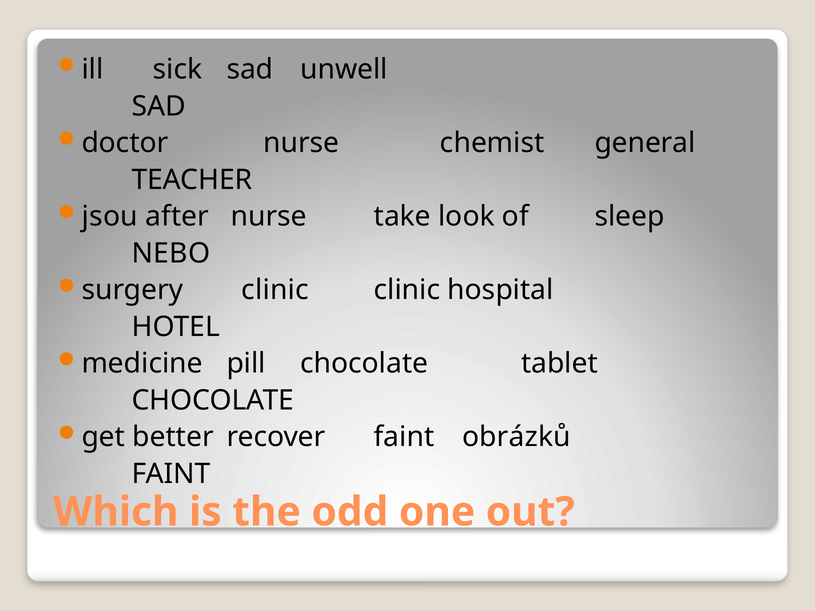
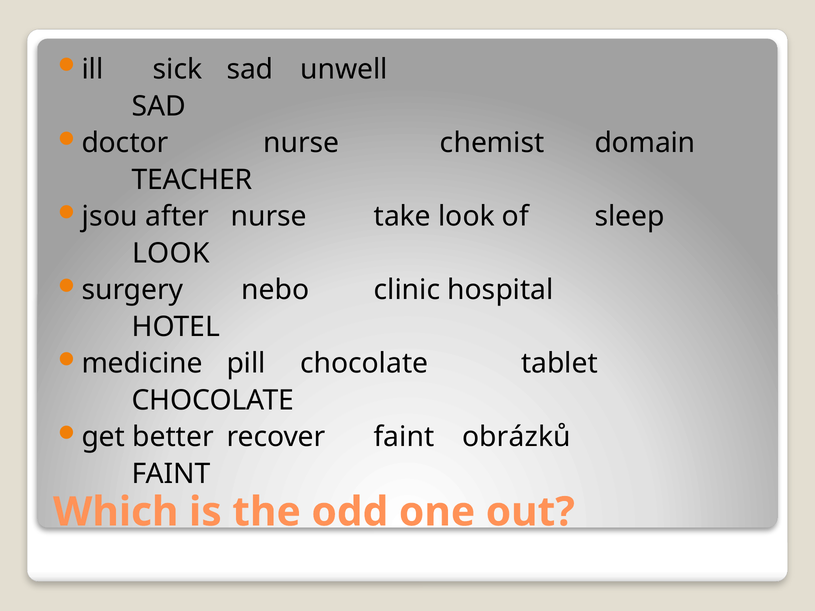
general: general -> domain (645, 143)
NEBO: NEBO -> LOOK (171, 253)
surgery clinic: clinic -> nebo (275, 290)
